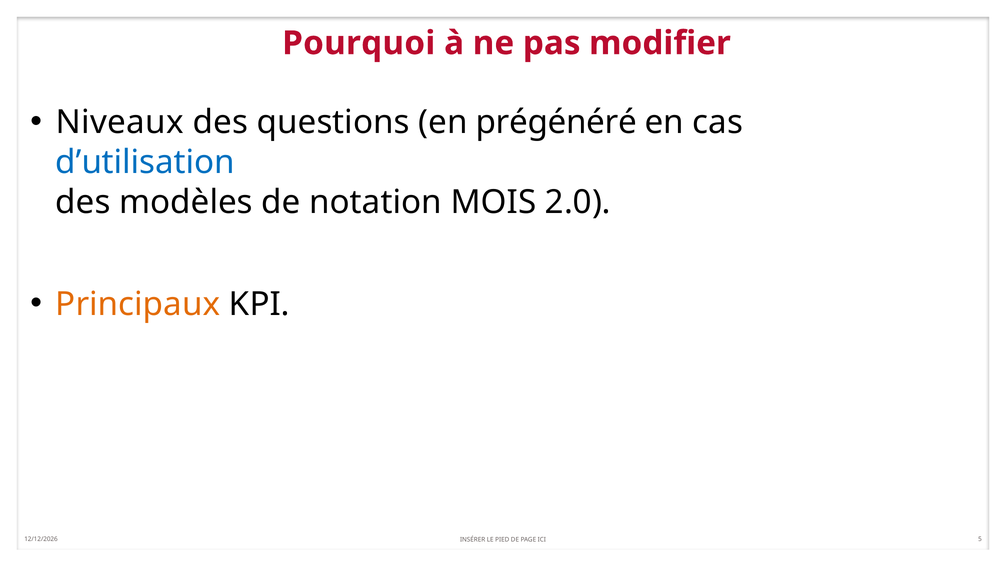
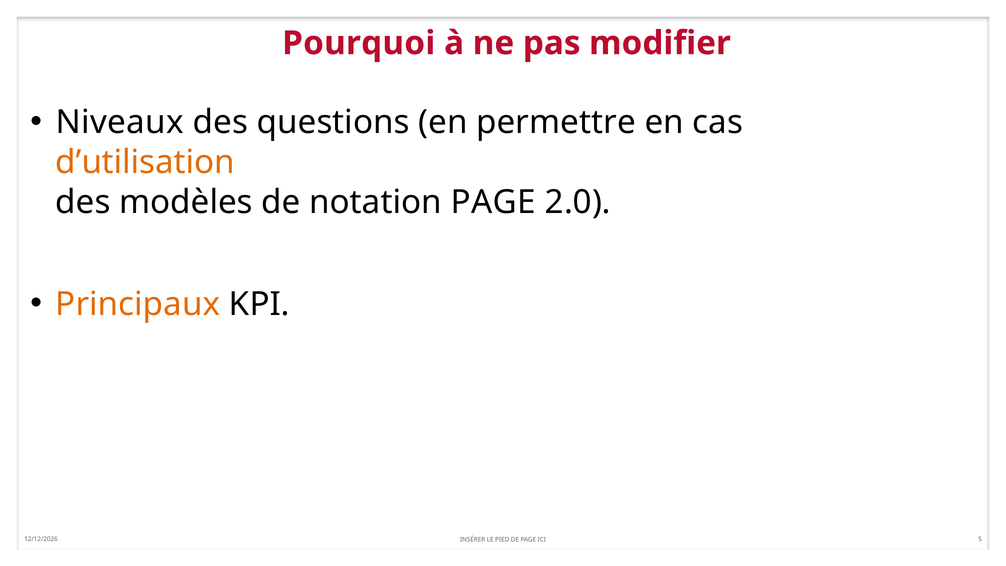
prégénéré: prégénéré -> permettre (556, 122)
d’utilisation colour: blue -> orange (145, 162)
notation MOIS: MOIS -> PAGE (493, 202)
